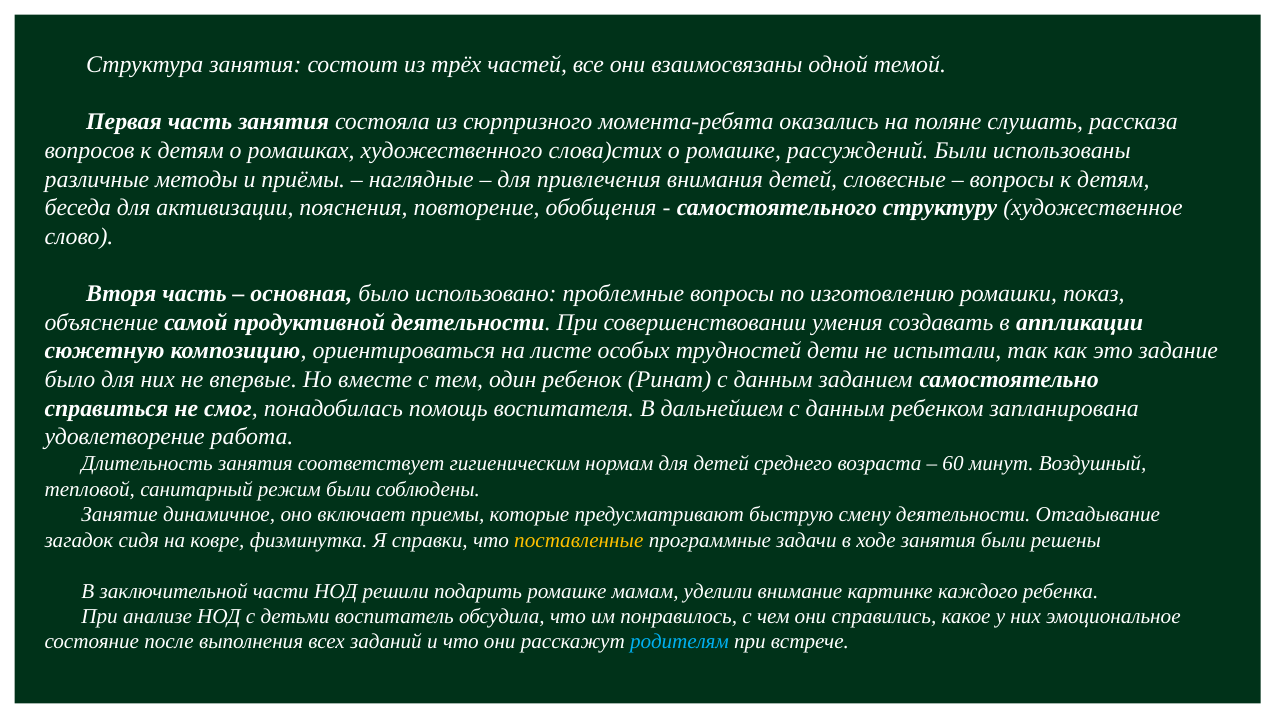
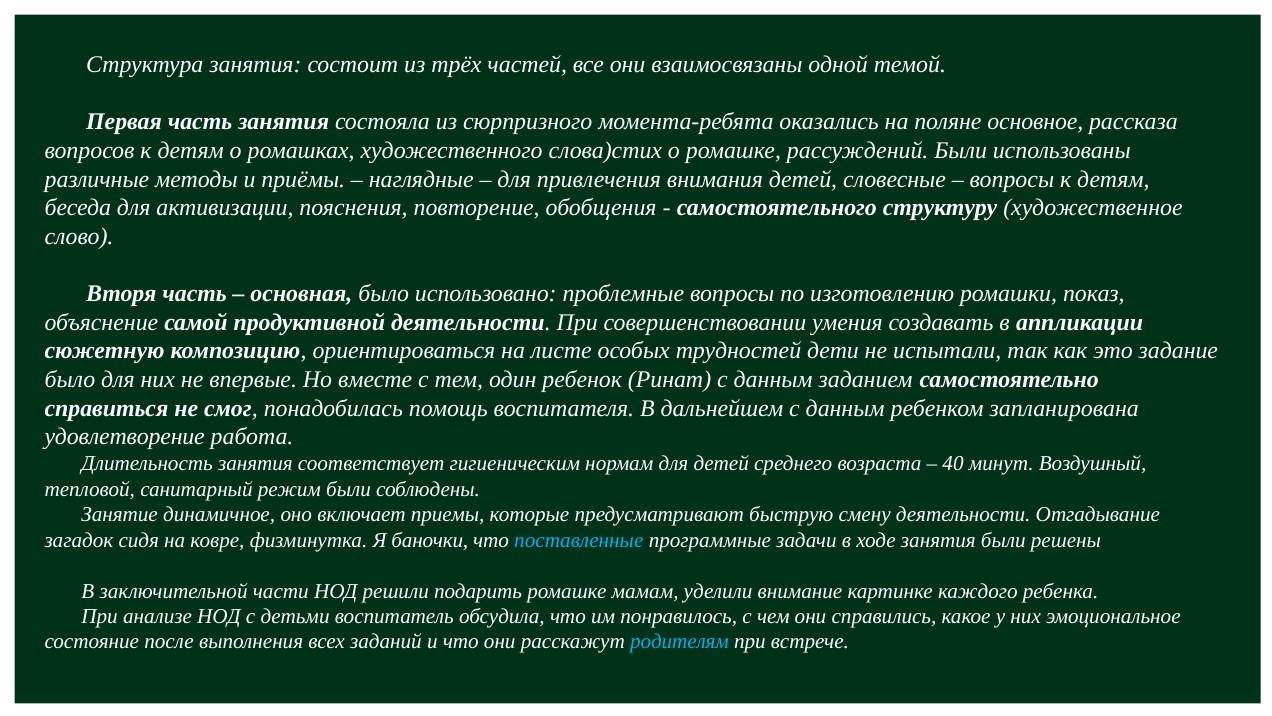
слушать: слушать -> основное (1035, 122)
60: 60 -> 40 (953, 464)
справки: справки -> баночки (430, 540)
поставленные colour: yellow -> light blue (579, 540)
